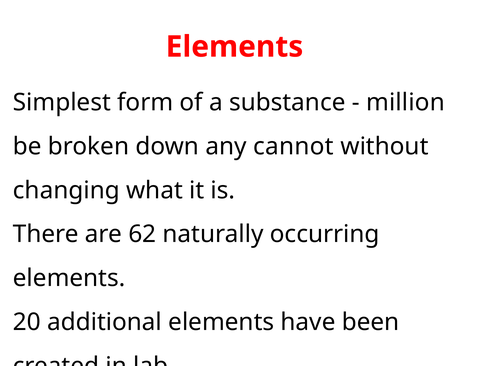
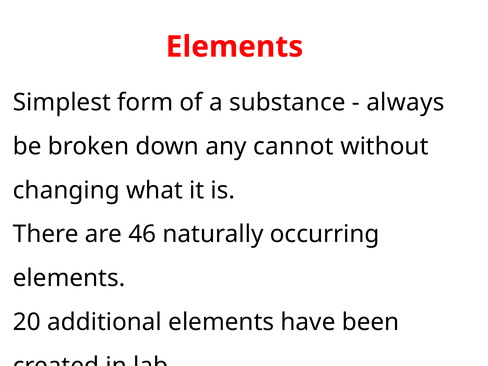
million: million -> always (405, 102)
62: 62 -> 46 (142, 234)
